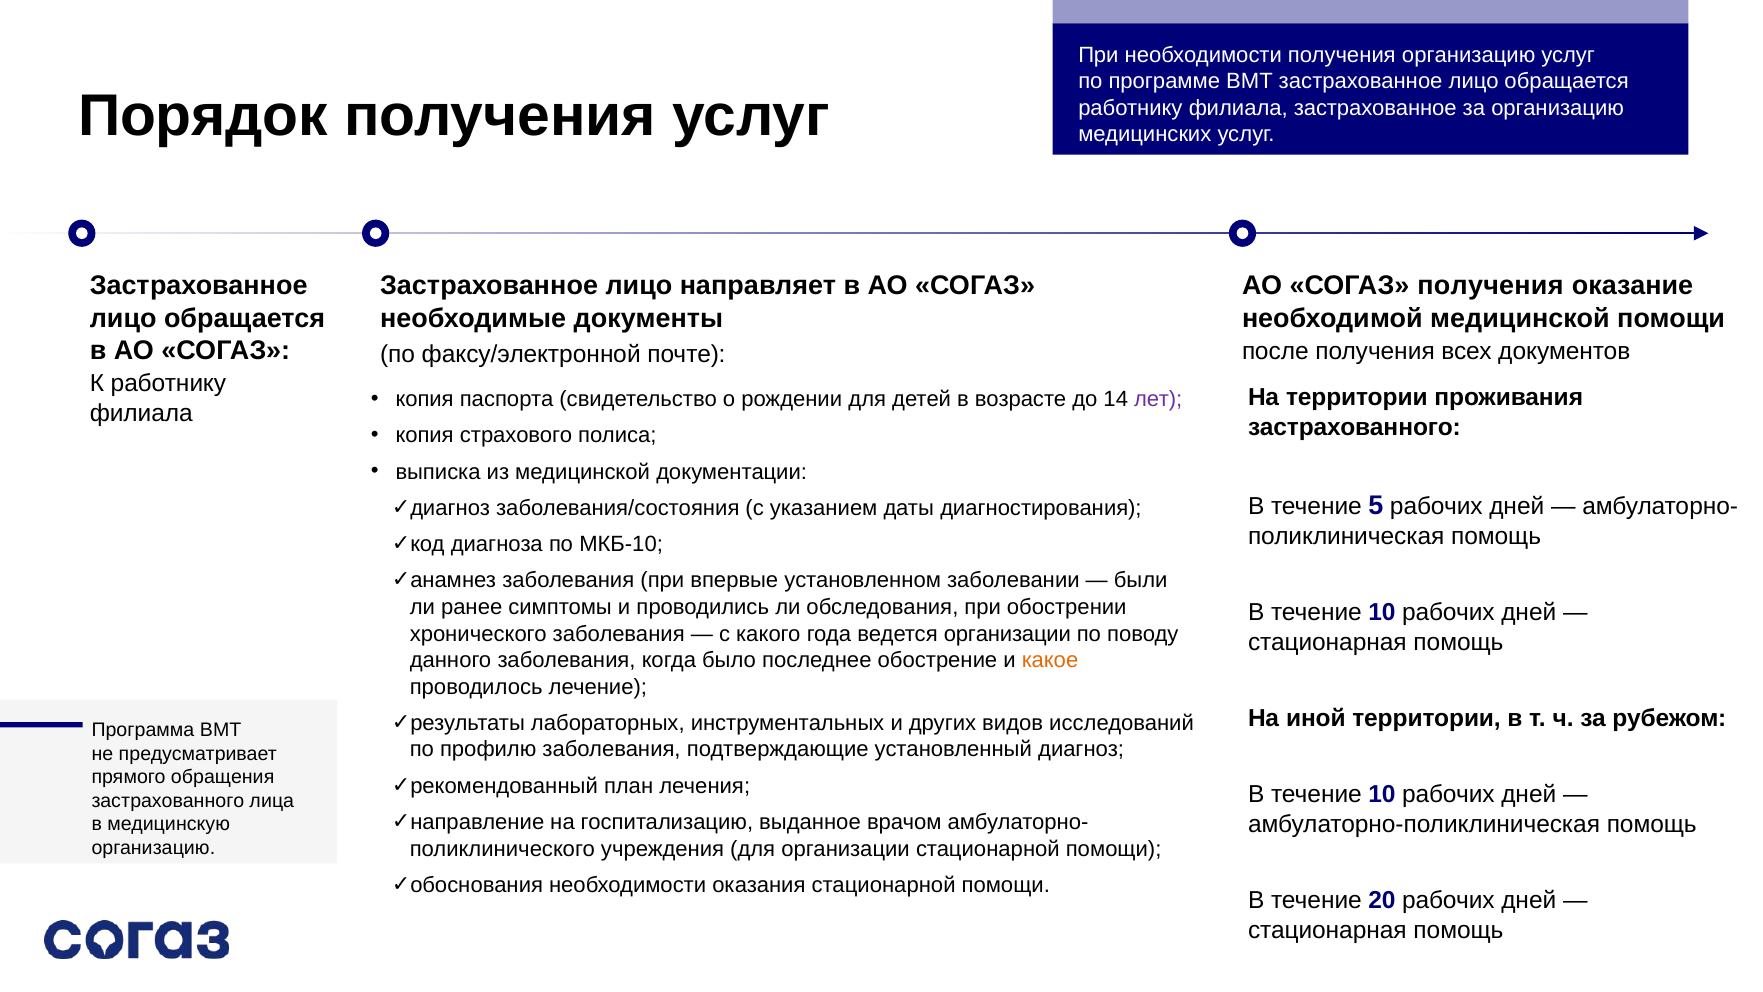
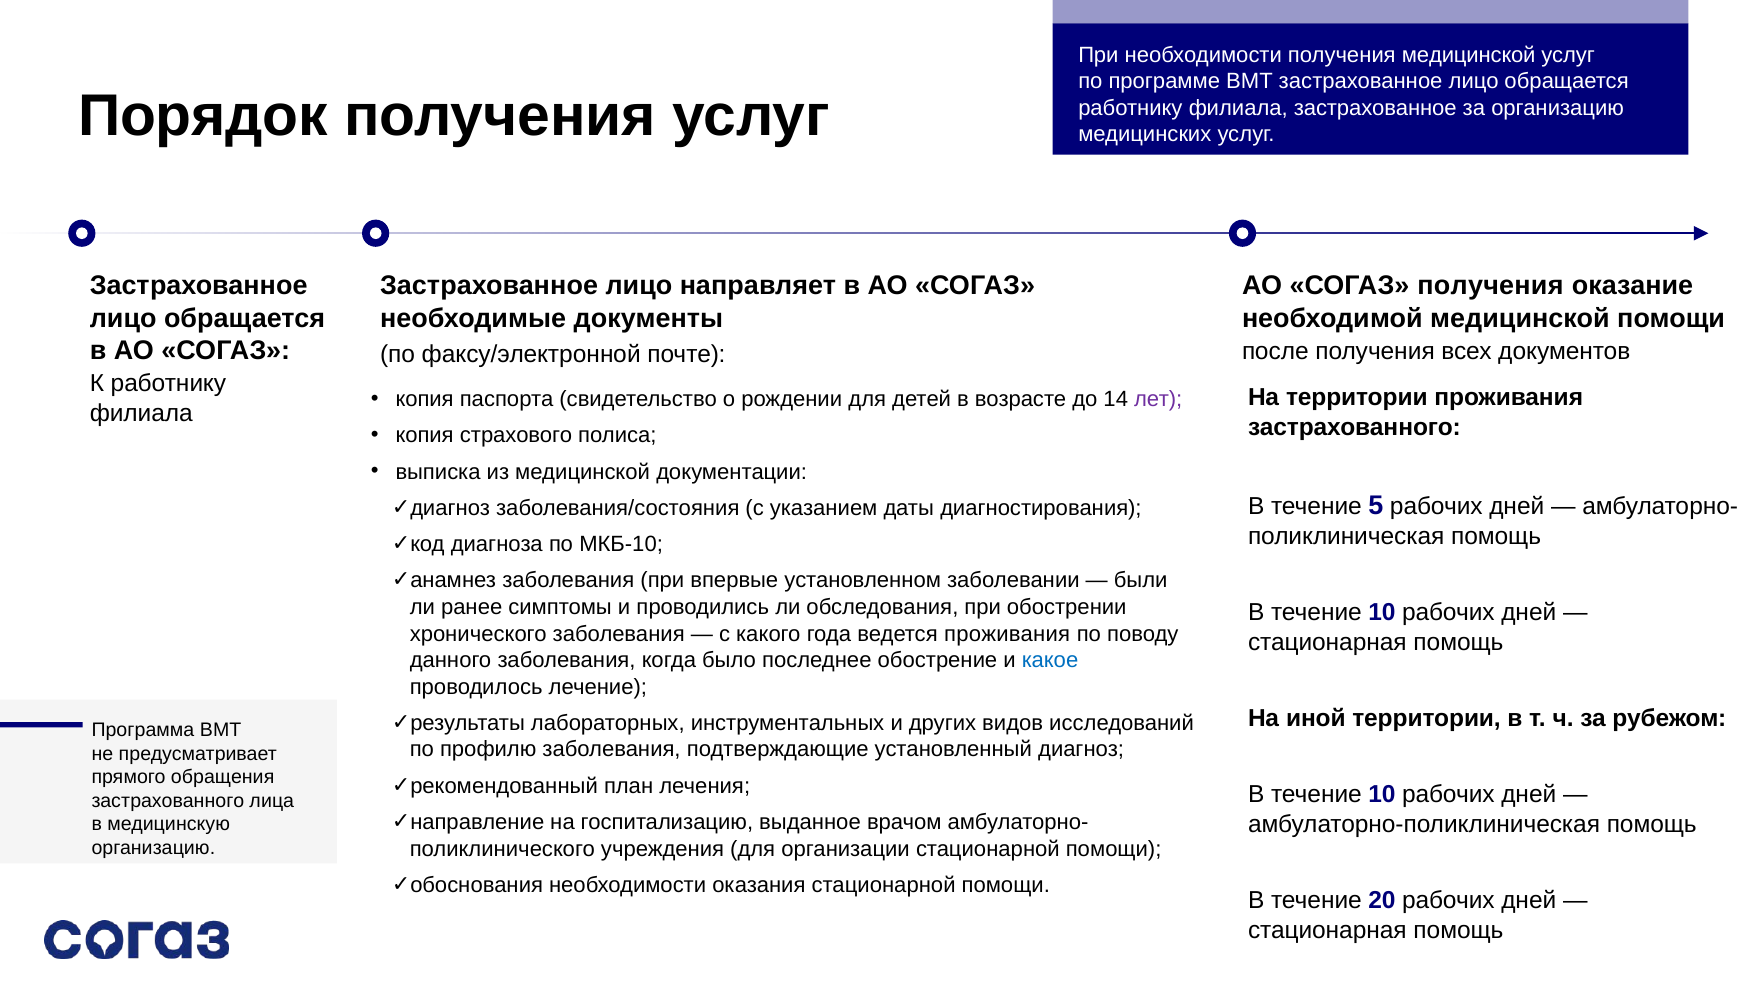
получения организацию: организацию -> медицинской (1469, 55)
ведется организации: организации -> проживания (1007, 634)
какое colour: orange -> blue (1050, 660)
